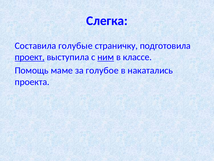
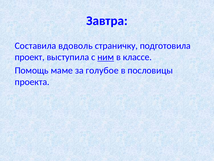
Слегка: Слегка -> Завтра (107, 21)
голубые: голубые -> вдоволь (76, 46)
проект underline: present -> none (30, 57)
накатались: накатались -> пословицы (150, 70)
